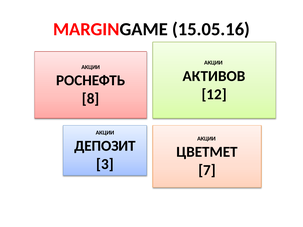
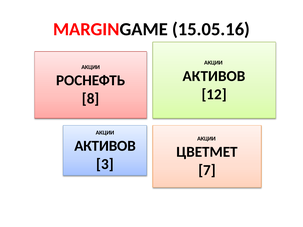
ДЕПОЗИТ: ДЕПОЗИТ -> АКТИВОВ (105, 146)
